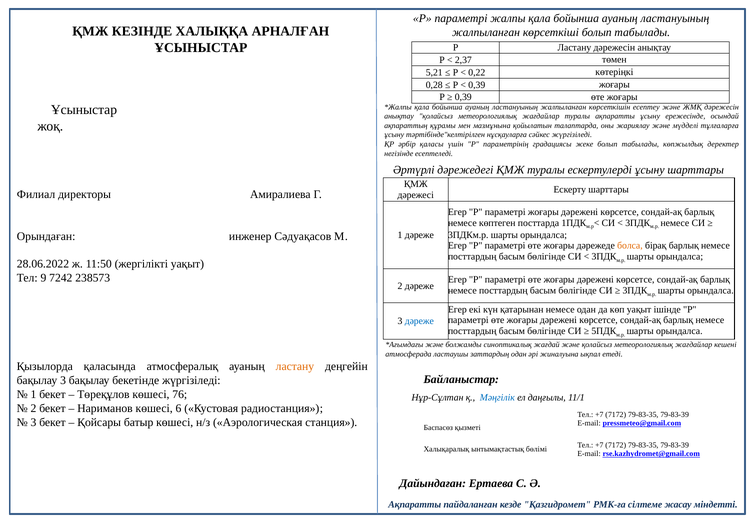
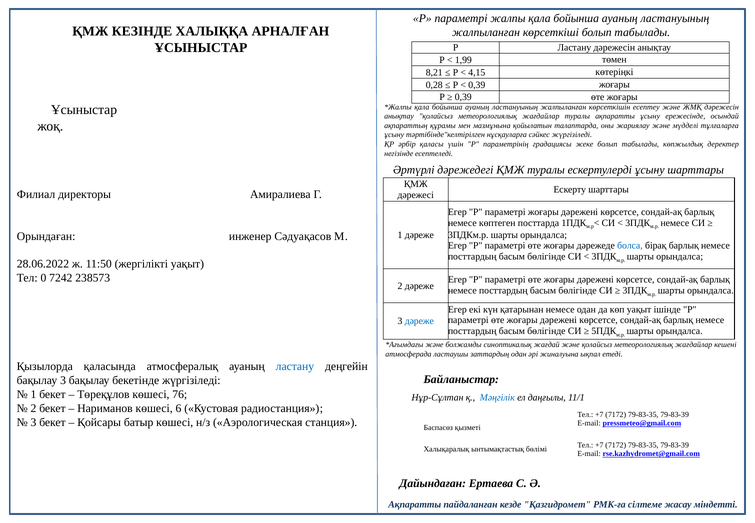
2,37: 2,37 -> 1,99 (463, 60)
5,21: 5,21 -> 8,21 (434, 72)
0,22: 0,22 -> 4,15 (477, 72)
болса colour: orange -> blue (630, 246)
9: 9 -> 0 (43, 278)
ластану colour: orange -> blue (295, 366)
